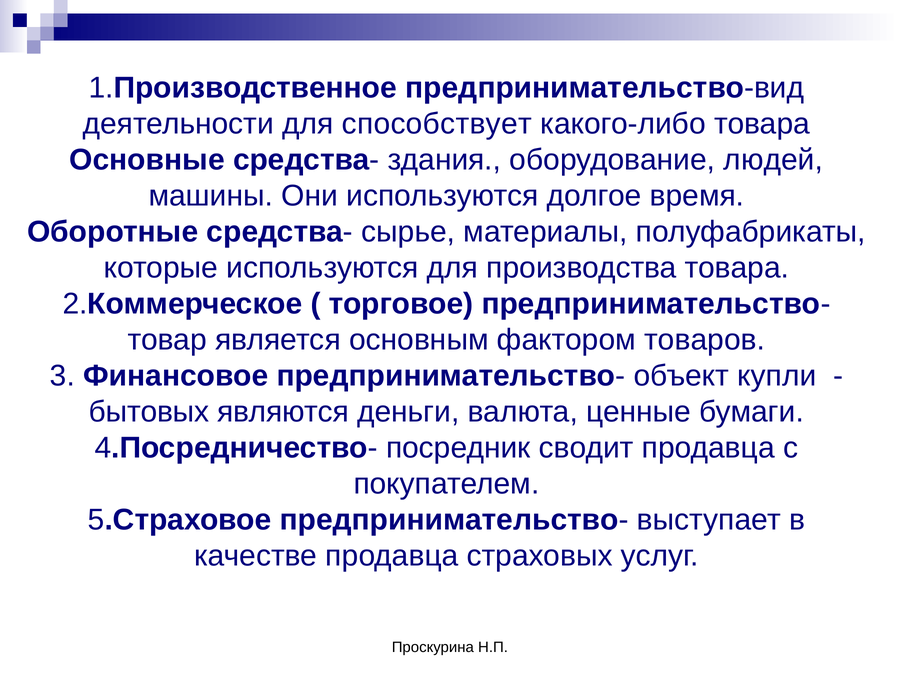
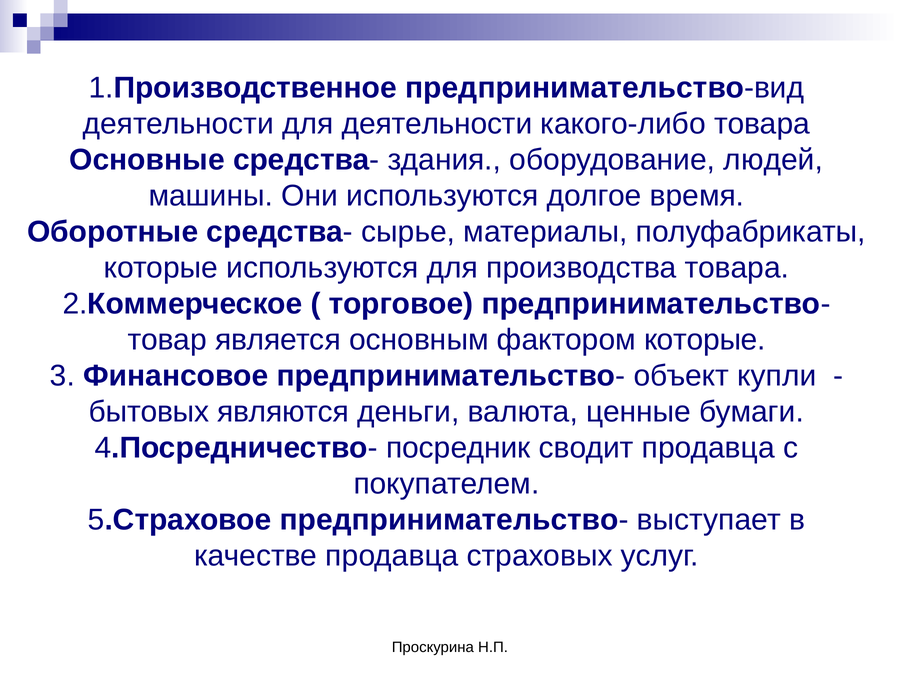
для способствует: способствует -> деятельности (437, 124)
фактором товаров: товаров -> которые (705, 340)
